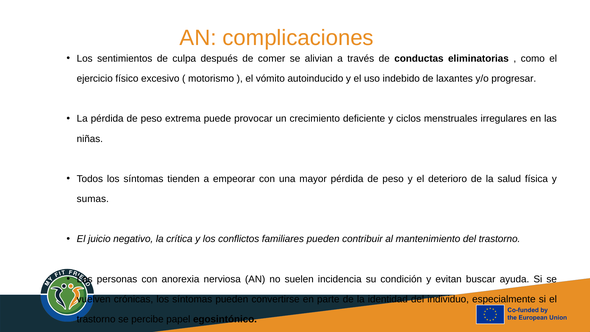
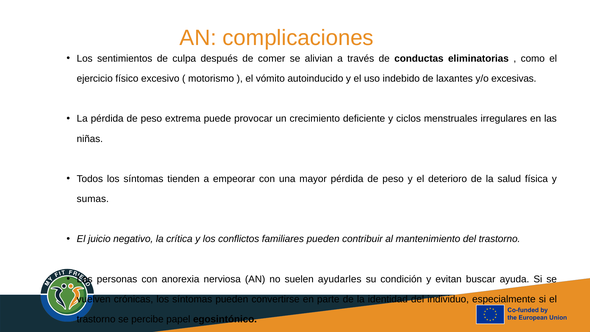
progresar: progresar -> excesivas (514, 79)
incidencia: incidencia -> ayudarles (340, 279)
